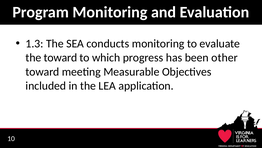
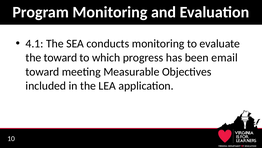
1.3: 1.3 -> 4.1 (34, 44)
other: other -> email (225, 57)
